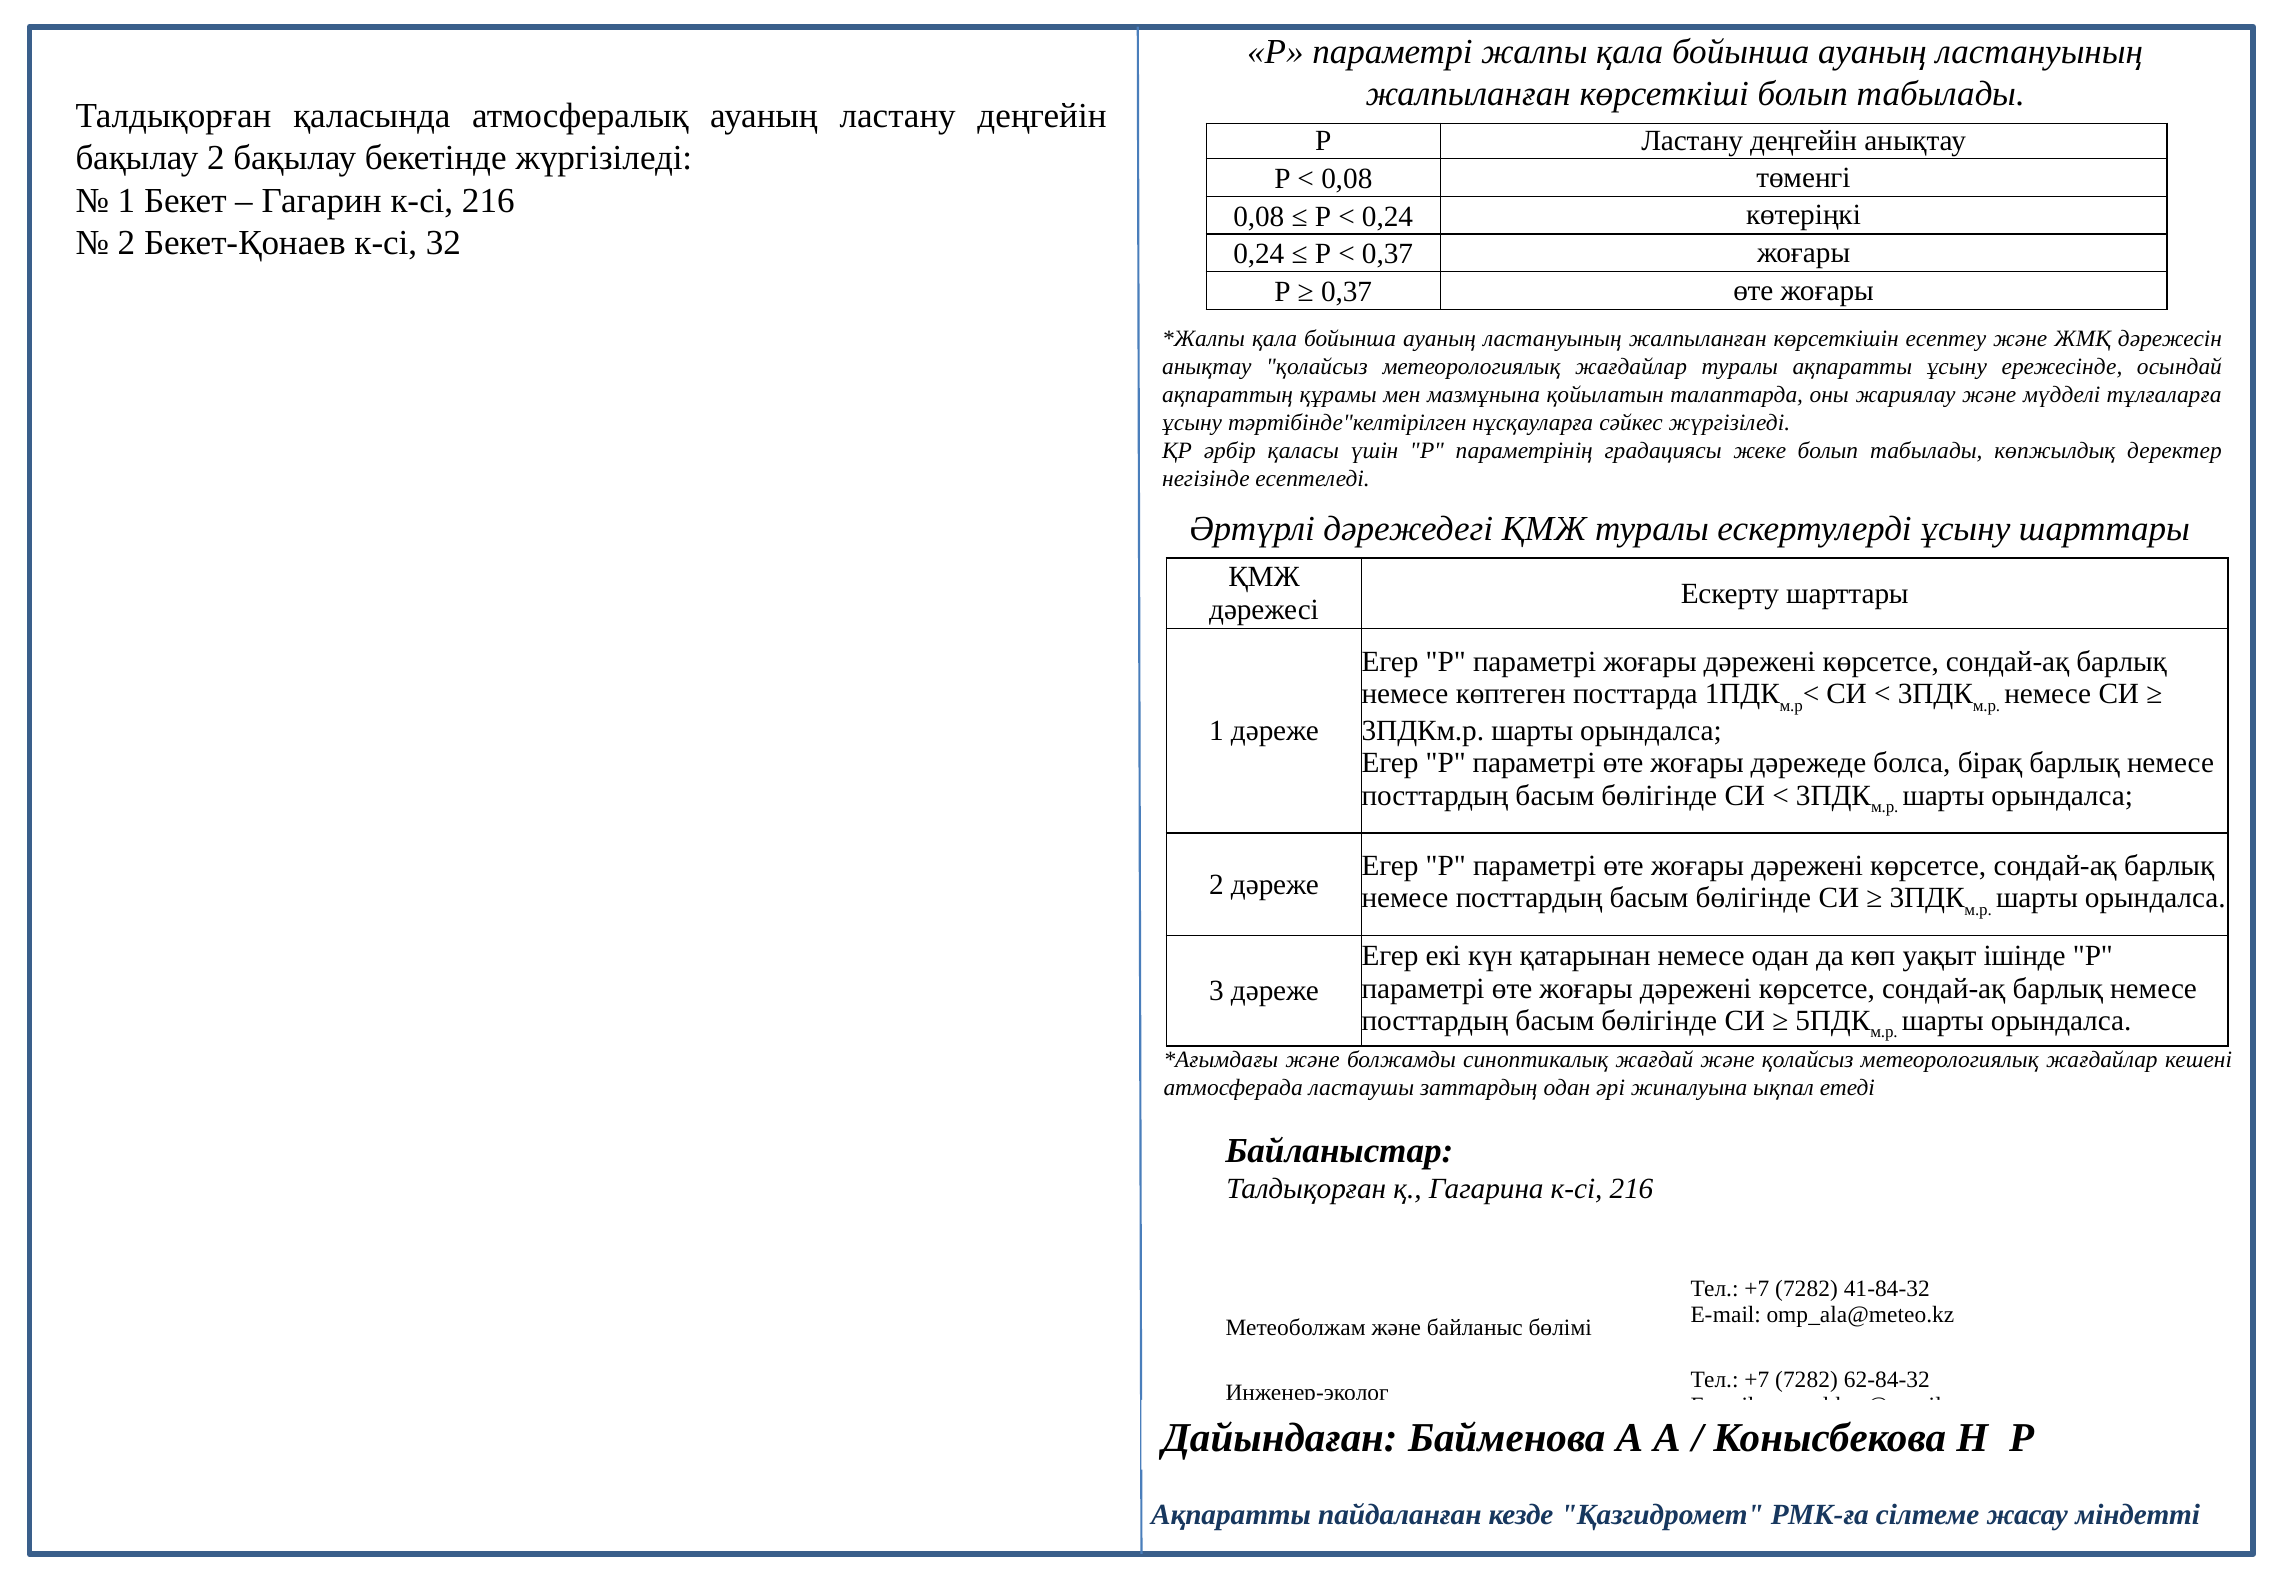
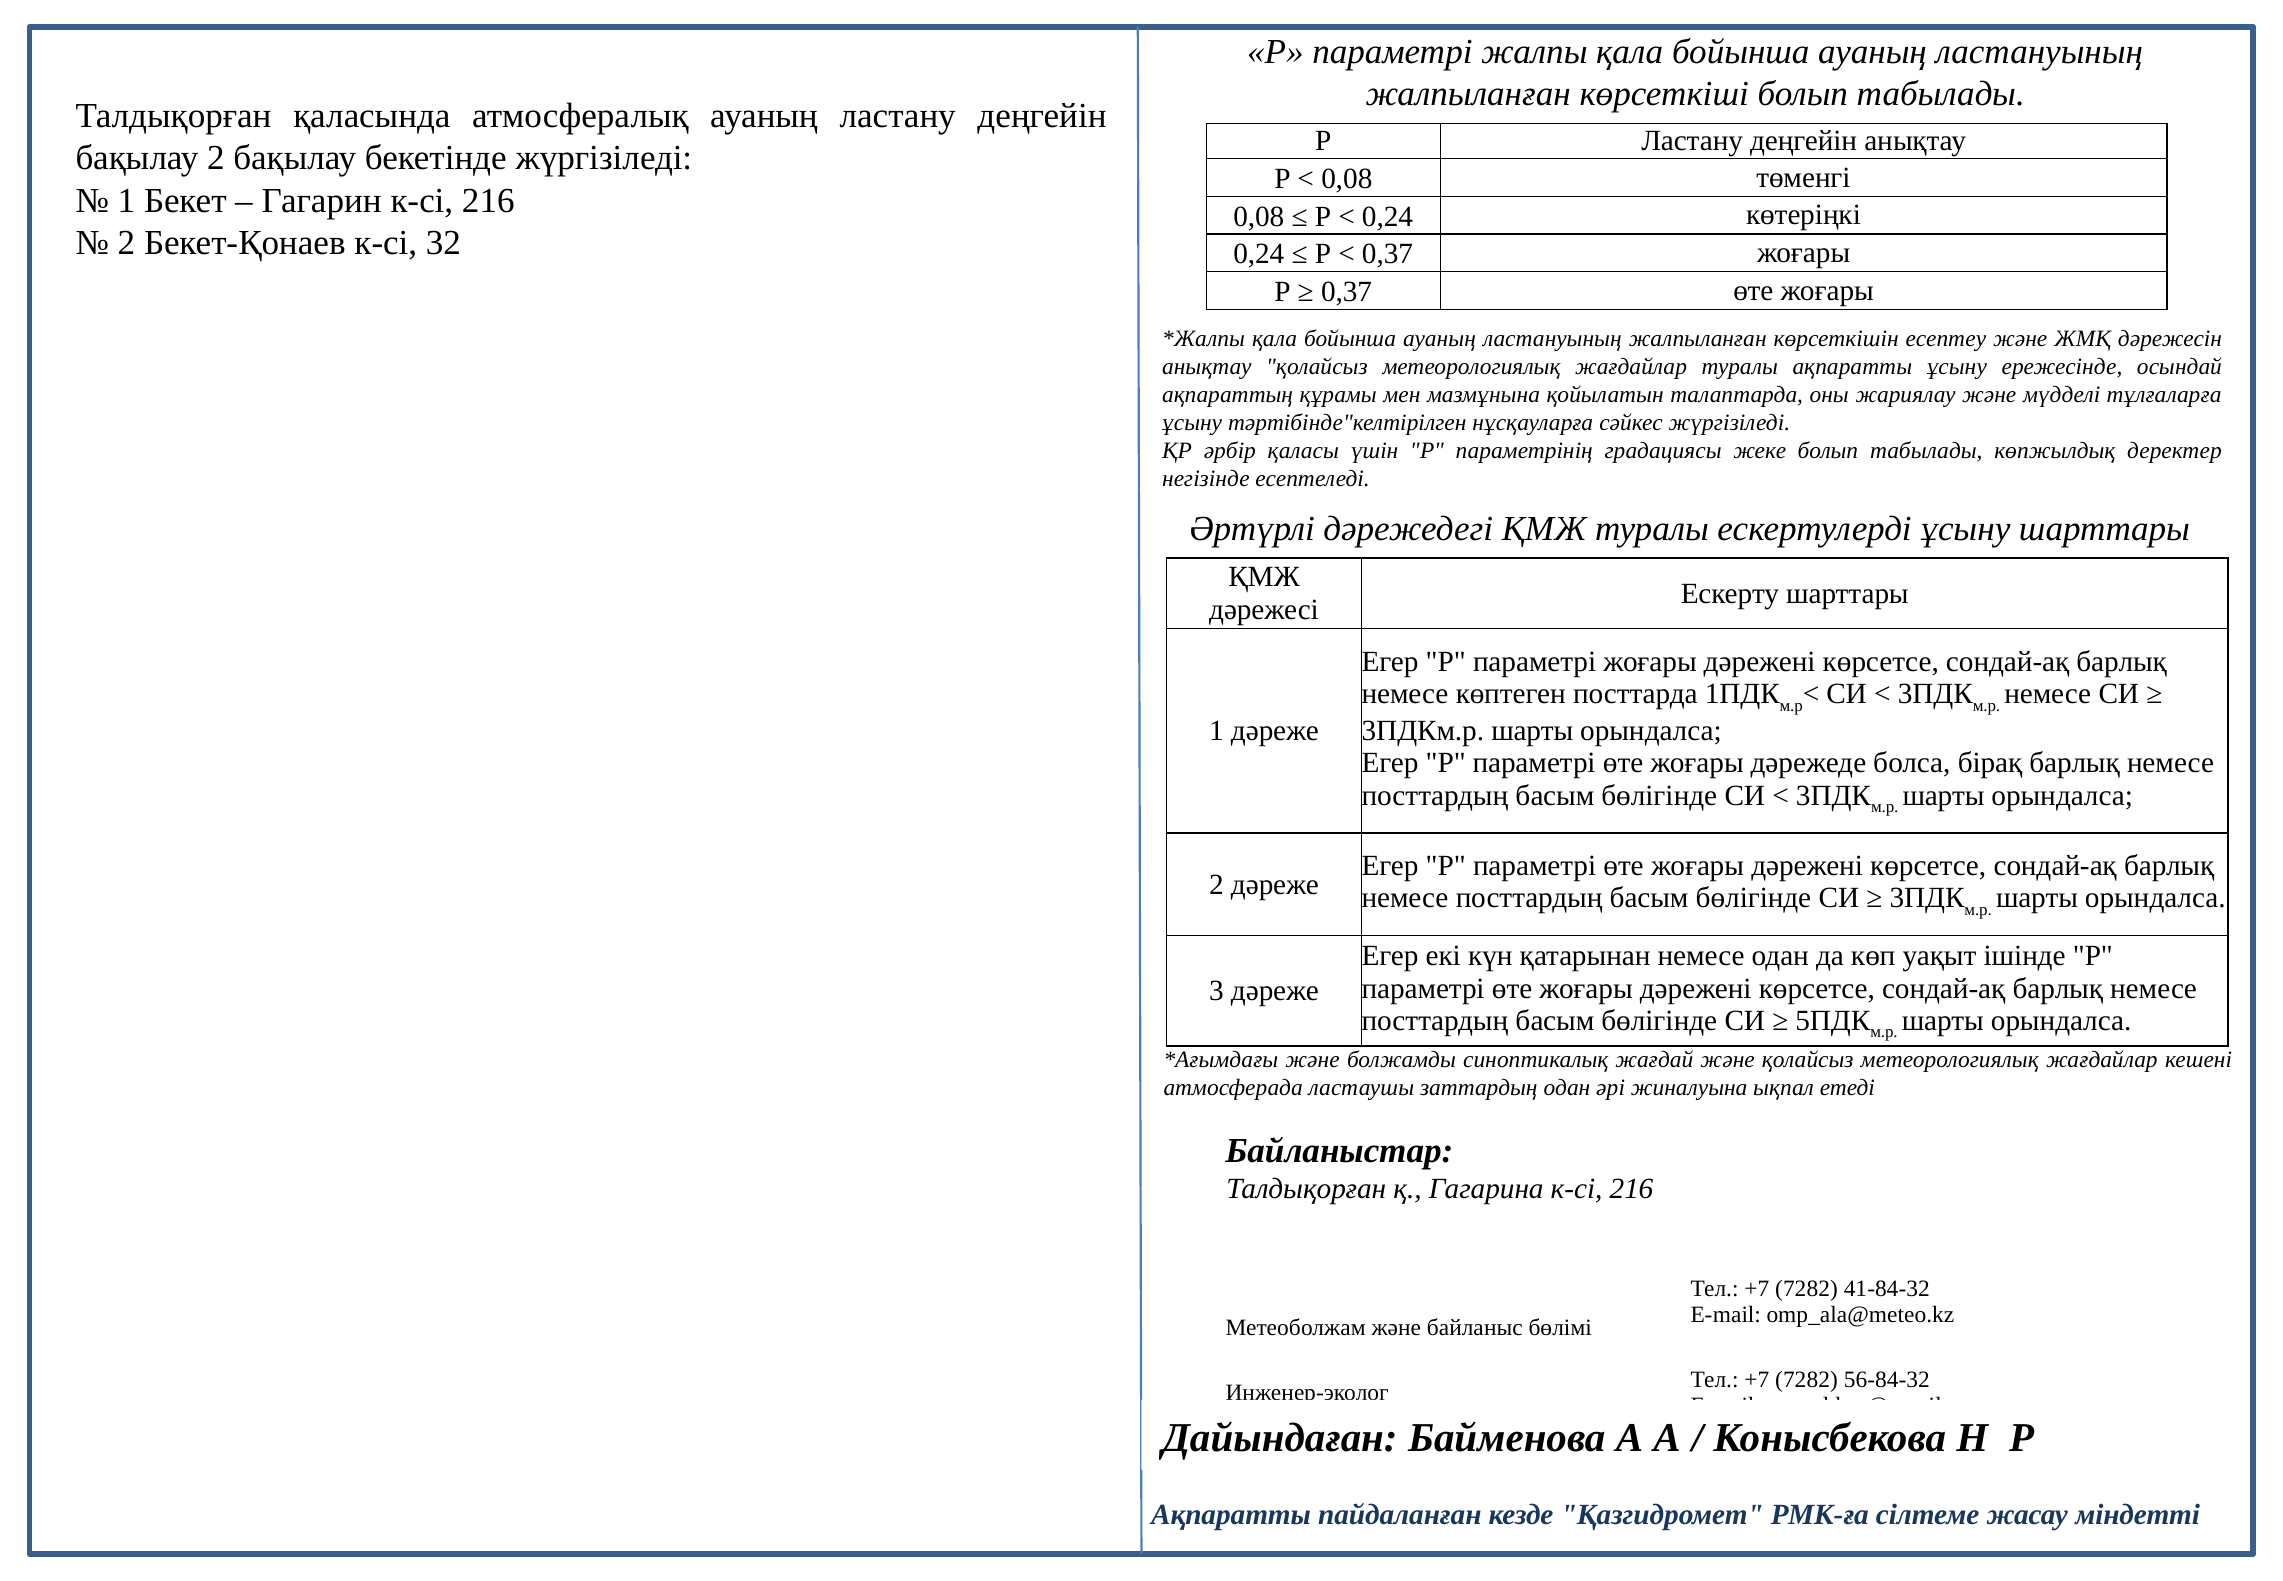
62-84-32: 62-84-32 -> 56-84-32 (1887, 1380)
